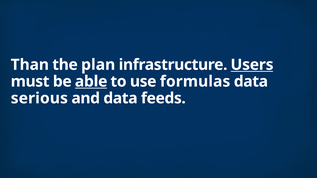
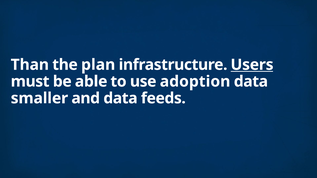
able underline: present -> none (91, 82)
formulas: formulas -> adoption (195, 82)
serious: serious -> smaller (39, 98)
